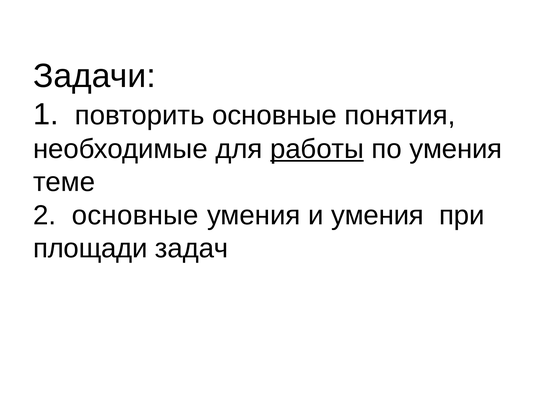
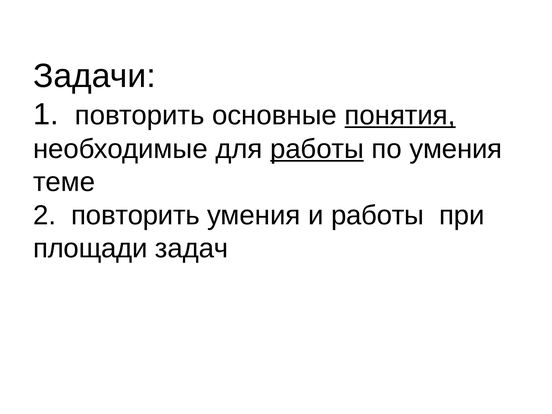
понятия underline: none -> present (400, 115)
2 основные: основные -> повторить (136, 215)
и умения: умения -> работы (378, 215)
